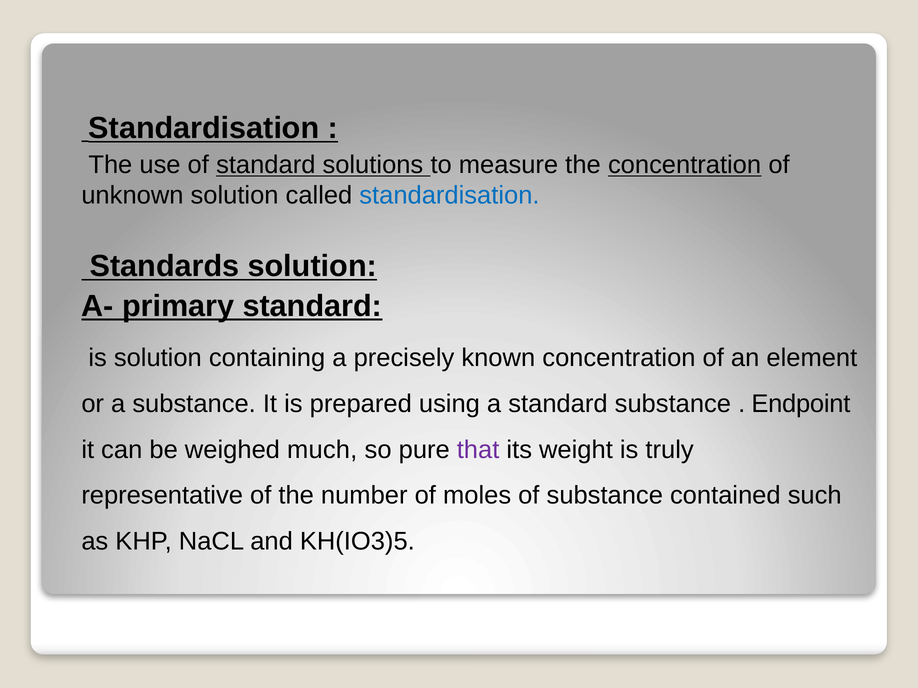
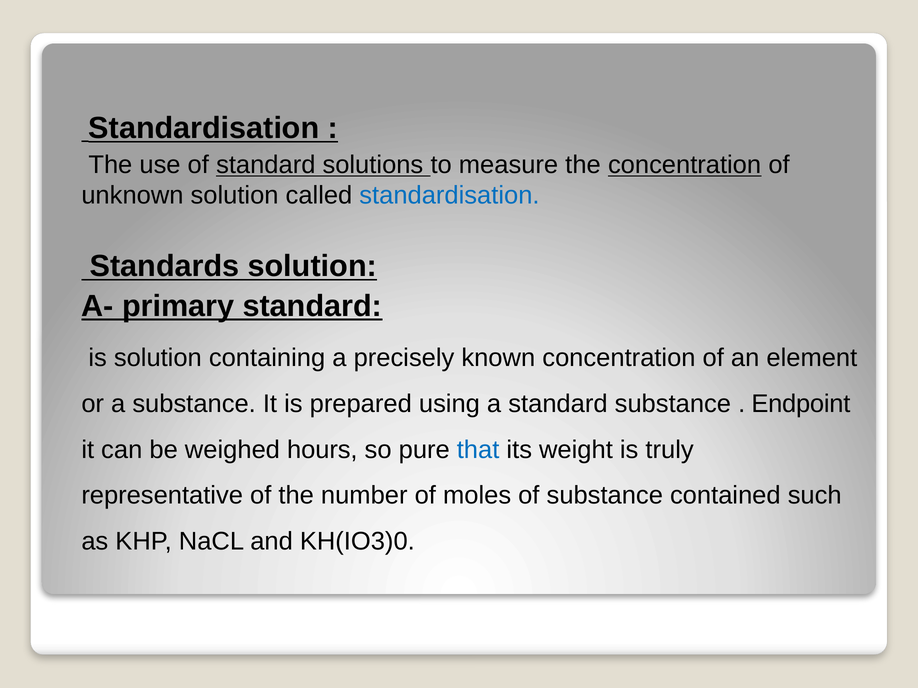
much: much -> hours (322, 450)
that colour: purple -> blue (478, 450)
KH(IO3)5: KH(IO3)5 -> KH(IO3)0 (357, 542)
